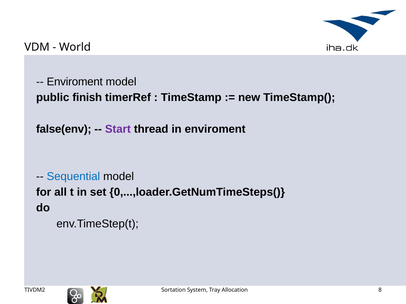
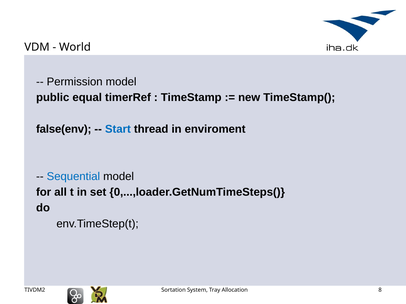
Enviroment: Enviroment -> Permission (75, 82)
finish: finish -> equal (87, 98)
Start colour: purple -> blue (118, 129)
